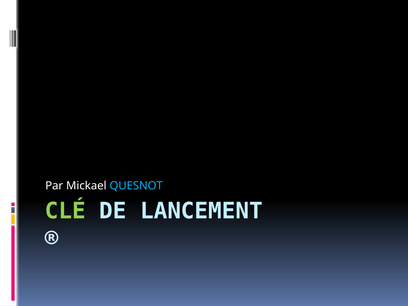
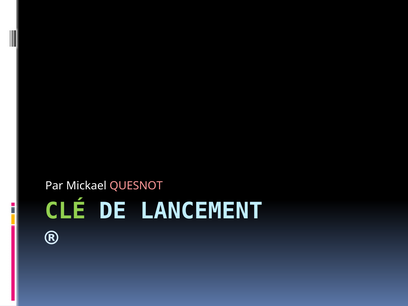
QUESNOT colour: light blue -> pink (136, 186)
